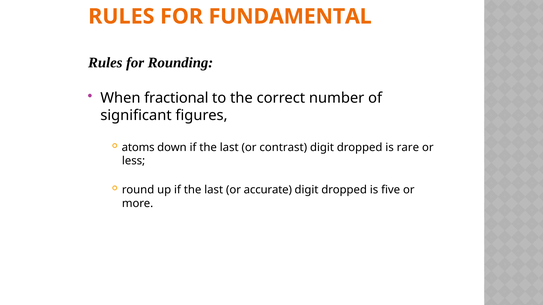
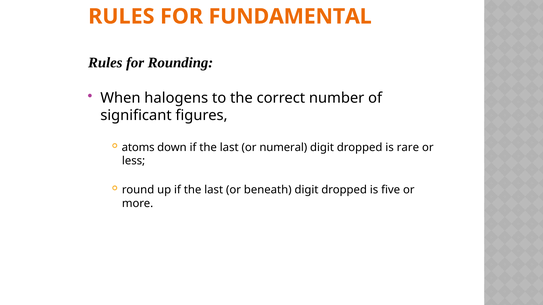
fractional: fractional -> halogens (176, 98)
contrast: contrast -> numeral (283, 148)
accurate: accurate -> beneath (268, 190)
